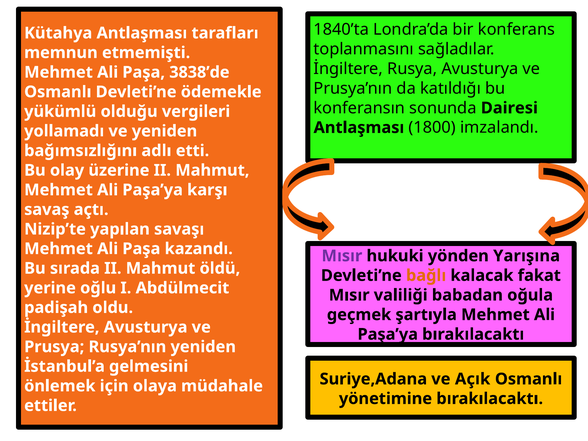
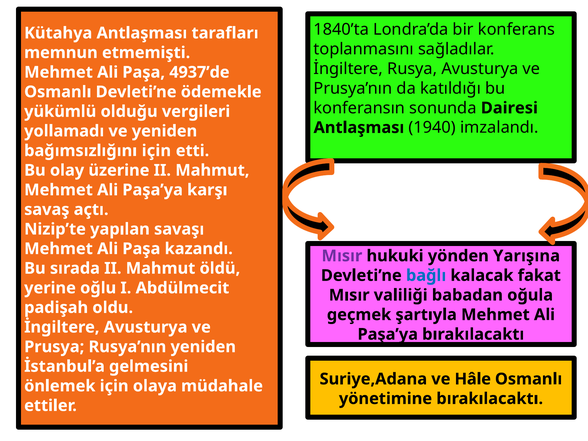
3838’de: 3838’de -> 4937’de (199, 72)
1800: 1800 -> 1940 (432, 128)
bağımsızlığını adlı: adlı -> için (156, 151)
bağlı colour: orange -> blue (426, 276)
Açık: Açık -> Hâle (473, 379)
